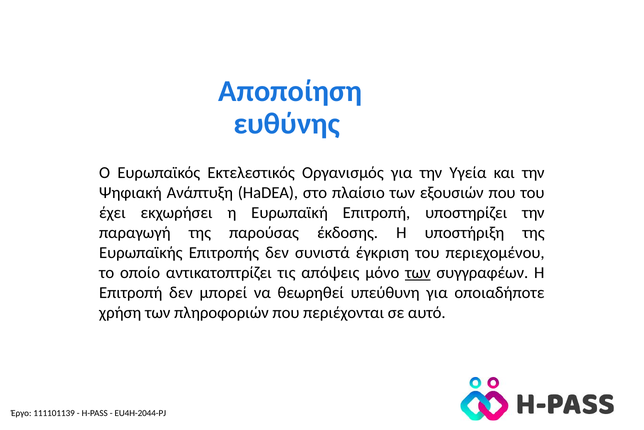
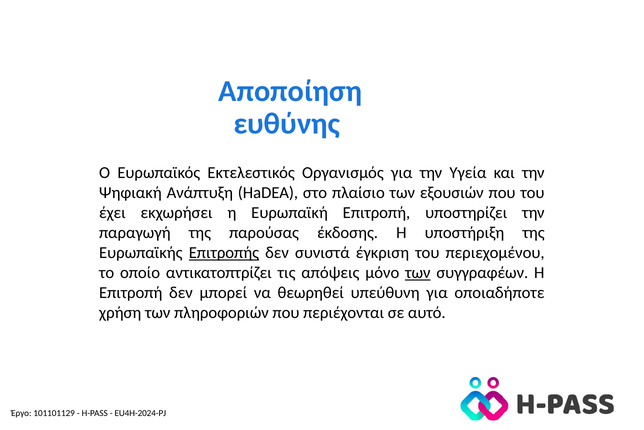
Επιτροπής underline: none -> present (224, 253)
111101139: 111101139 -> 101101129 (54, 412)
EU4H-2044-PJ: EU4H-2044-PJ -> EU4H-2024-PJ (140, 412)
